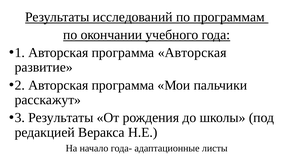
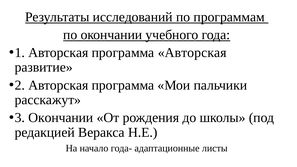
Результаты: Результаты -> Окончании (61, 118)
